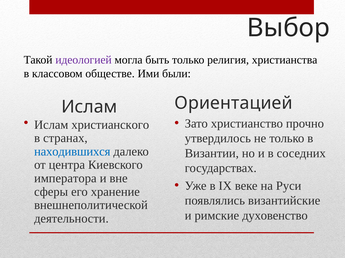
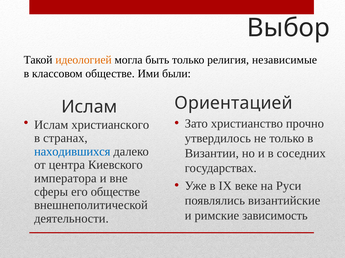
идеологией colour: purple -> orange (84, 60)
христианства: христианства -> независимые (285, 60)
его хранение: хранение -> обществе (115, 192)
духовенство: духовенство -> зависимость (275, 216)
